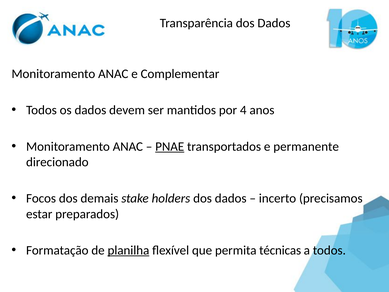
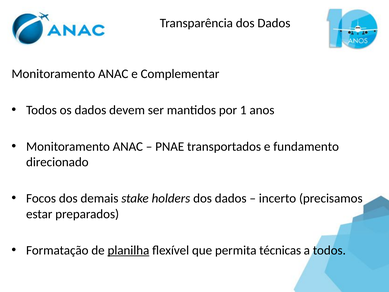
4: 4 -> 1 (243, 110)
PNAE underline: present -> none (170, 146)
permanente: permanente -> fundamento (306, 146)
